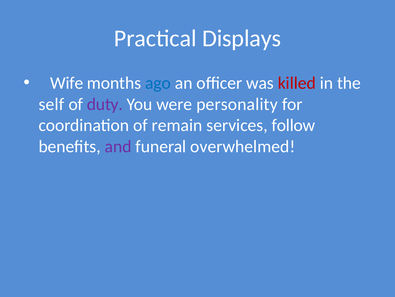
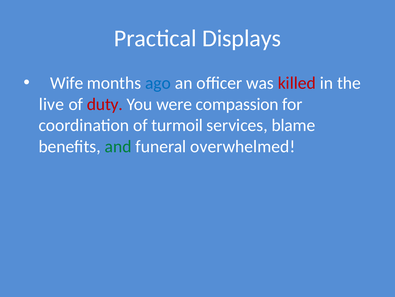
self: self -> live (51, 104)
duty colour: purple -> red (105, 104)
personality: personality -> compassion (237, 104)
remain: remain -> turmoil (177, 125)
follow: follow -> blame (293, 125)
and colour: purple -> green (118, 146)
